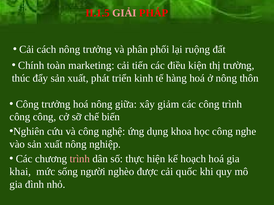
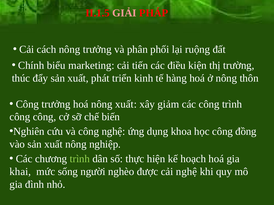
toàn: toàn -> biểu (56, 66)
nông giữa: giữa -> xuất (126, 104)
nghe: nghe -> đồng (246, 132)
trình colour: pink -> light green (80, 159)
cải quốc: quốc -> nghệ (186, 172)
